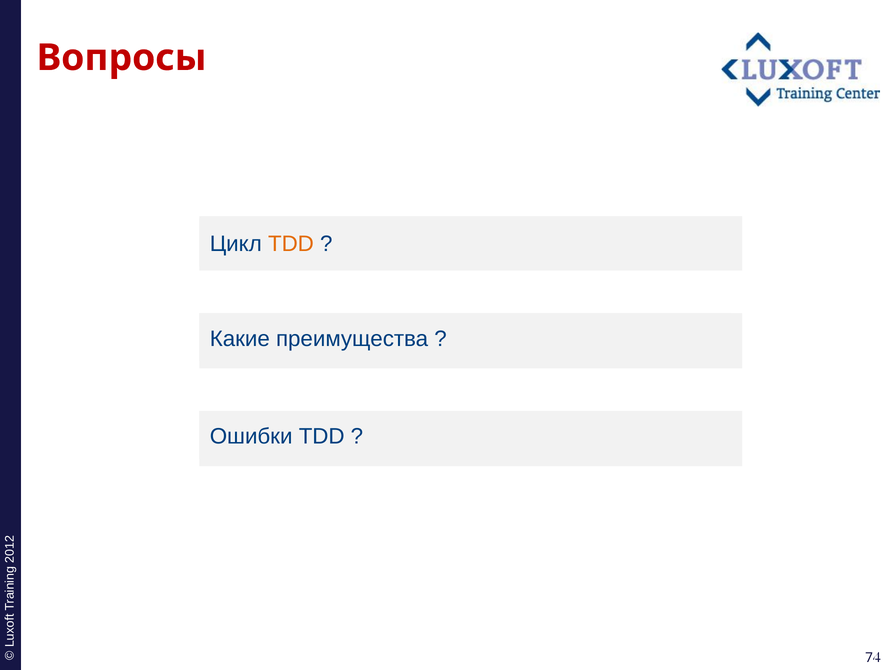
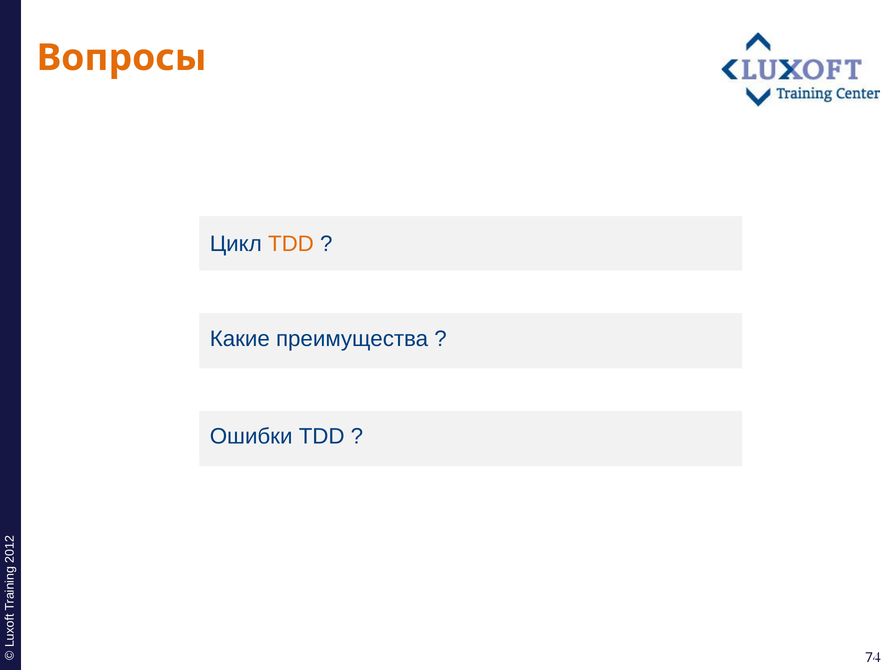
Вопросы colour: red -> orange (122, 58)
